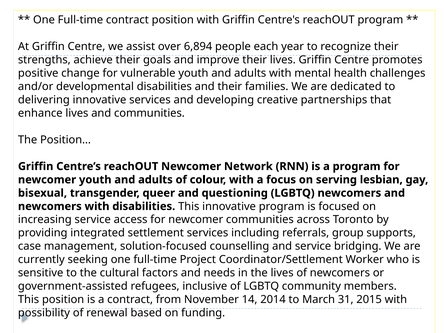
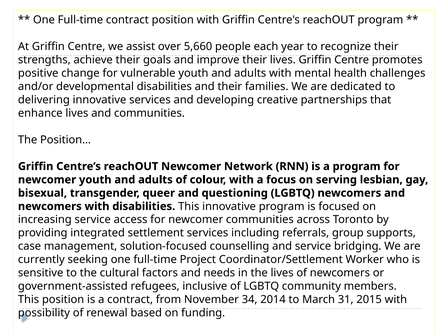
6,894: 6,894 -> 5,660 (198, 47)
14: 14 -> 34 (250, 300)
